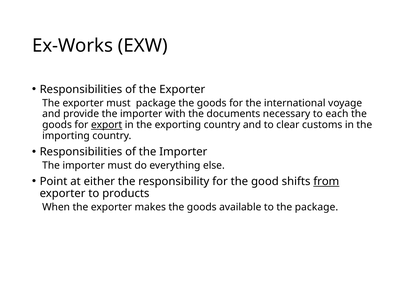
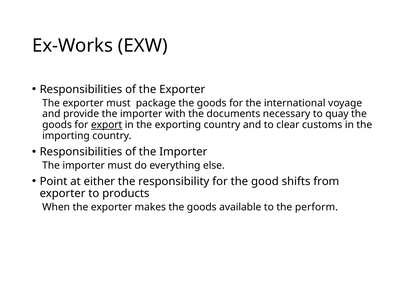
each: each -> quay (337, 114)
from underline: present -> none (326, 181)
the package: package -> perform (316, 207)
